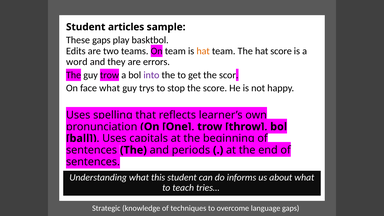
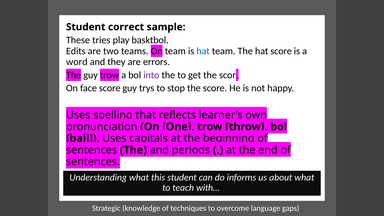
articles: articles -> correct (126, 27)
These gaps: gaps -> tries (101, 40)
hat colour: orange -> blue (203, 51)
face what: what -> score (110, 88)
tries…: tries… -> with… (208, 188)
